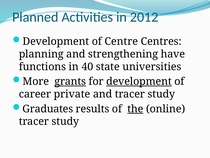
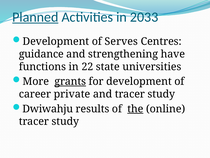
Planned underline: none -> present (35, 17)
2012: 2012 -> 2033 (144, 17)
Centre: Centre -> Serves (121, 41)
planning: planning -> guidance (41, 54)
40: 40 -> 22 (87, 67)
development underline: present -> none (139, 81)
Graduates: Graduates -> Dwiwahju (48, 109)
